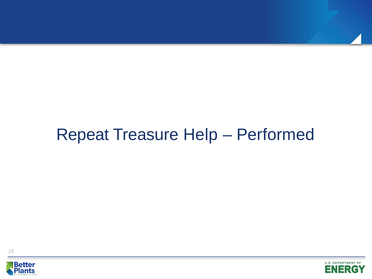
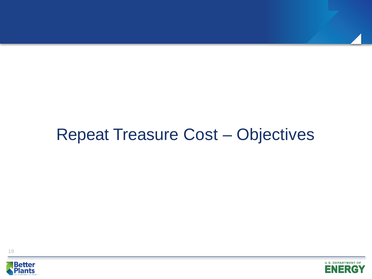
Help: Help -> Cost (201, 135)
Performed: Performed -> Objectives (276, 135)
